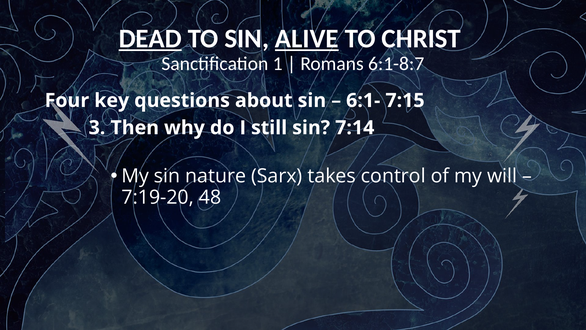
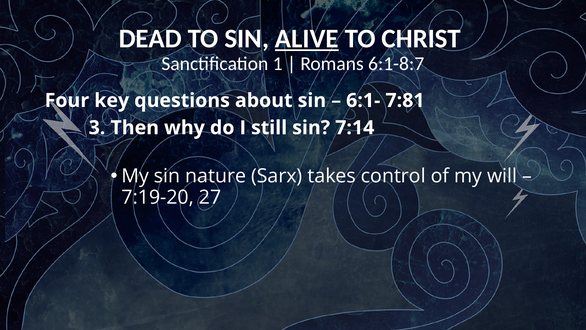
DEAD underline: present -> none (150, 39)
7:15: 7:15 -> 7:81 (405, 100)
48: 48 -> 27 (210, 197)
